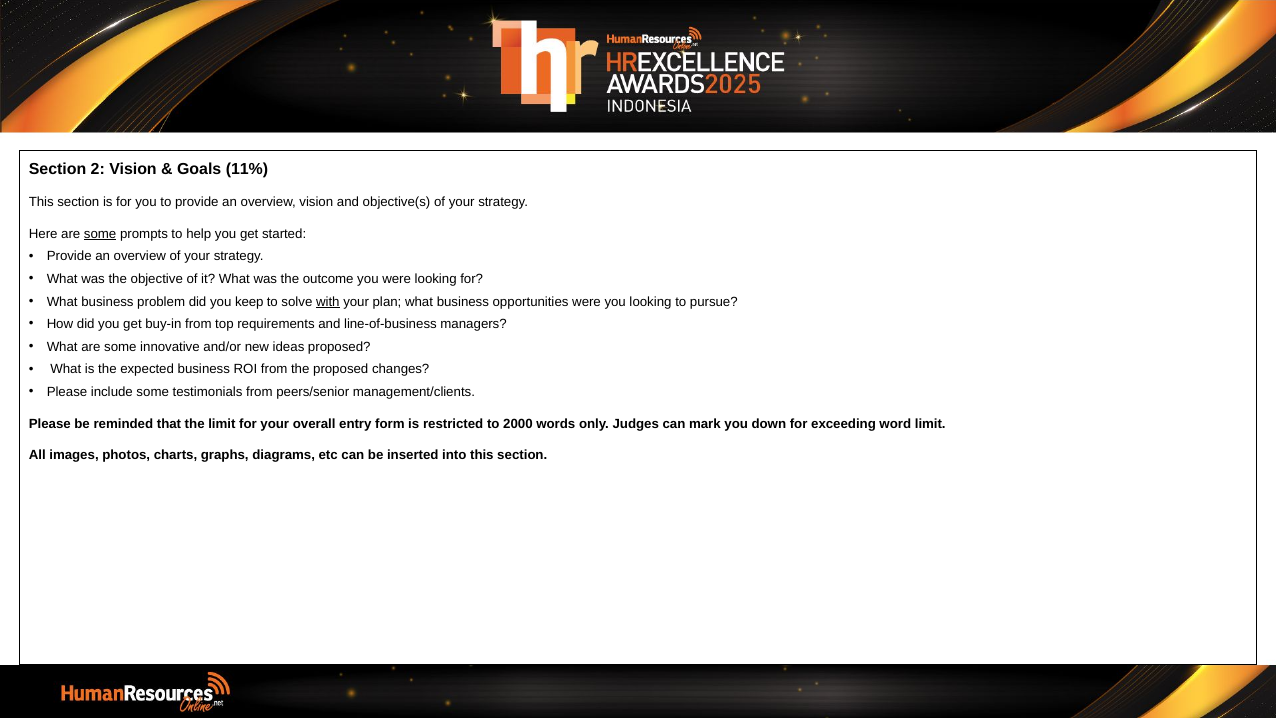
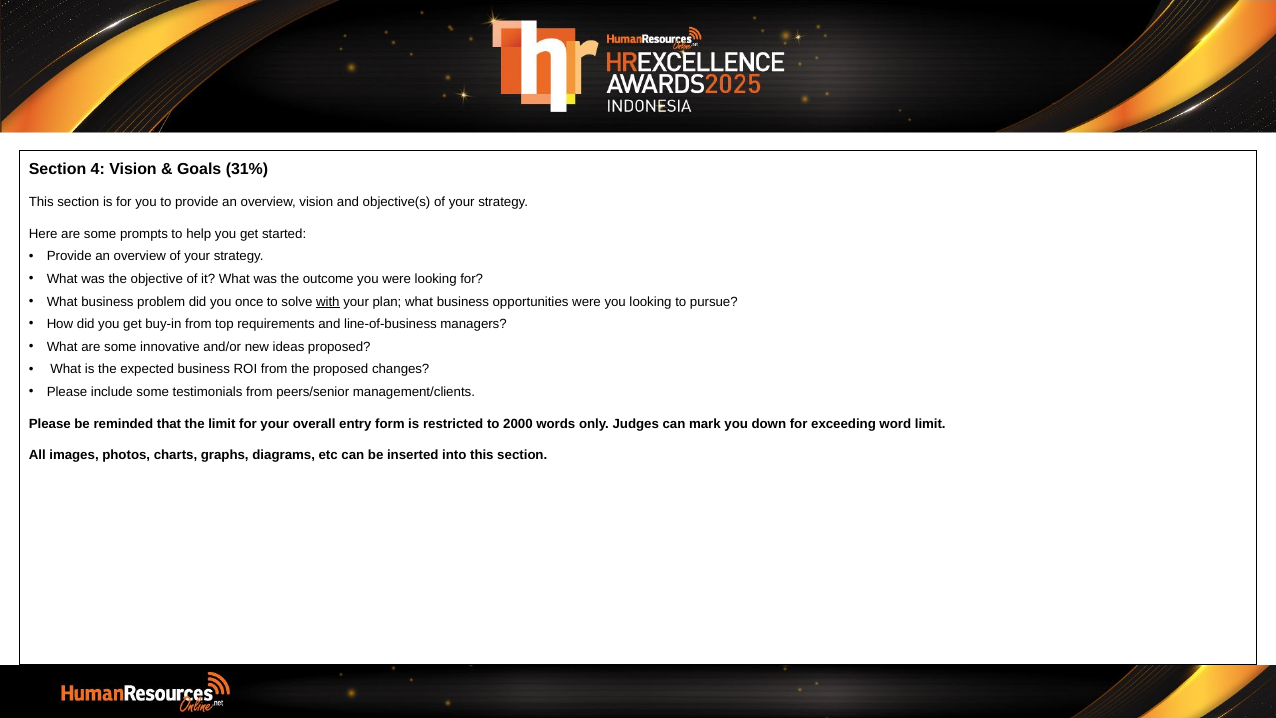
2: 2 -> 4 (98, 169)
11%: 11% -> 31% (247, 169)
some underline: present -> none (100, 234)
keep: keep -> once (249, 302)
